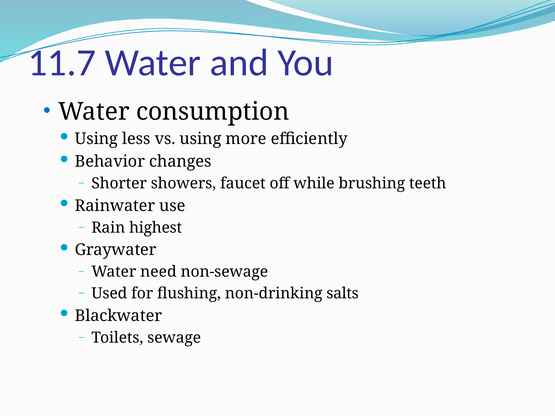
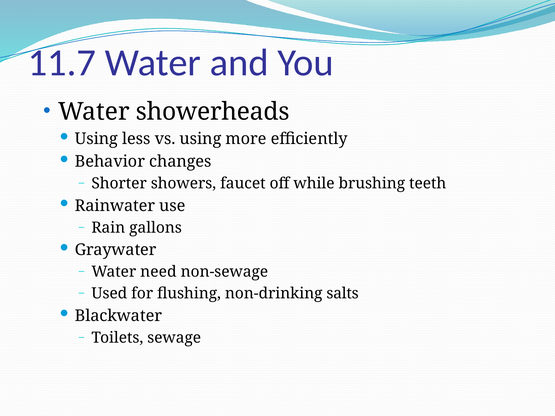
consumption: consumption -> showerheads (213, 112)
highest: highest -> gallons (156, 228)
